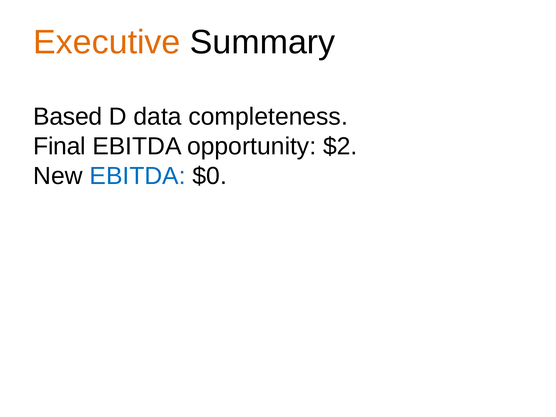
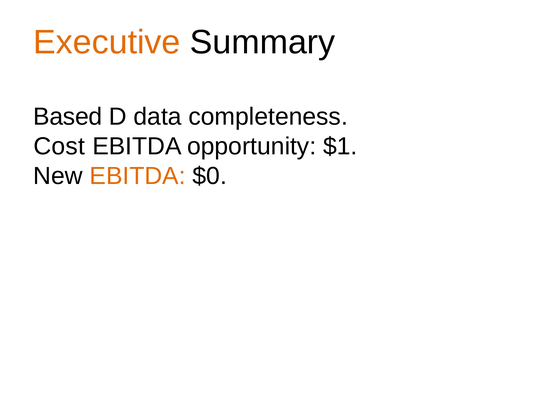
Final: Final -> Cost (59, 146)
$2: $2 -> $1 (340, 146)
EBITDA colour: blue -> orange (138, 176)
